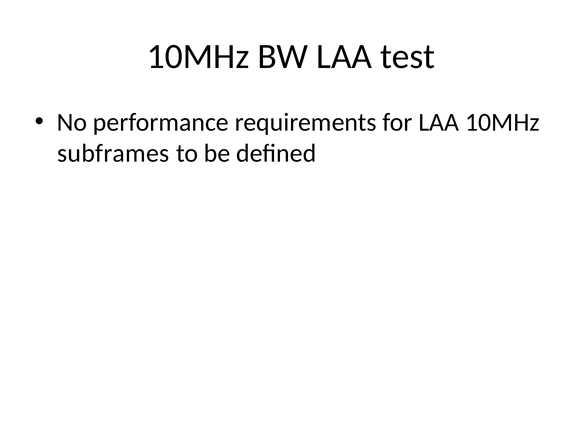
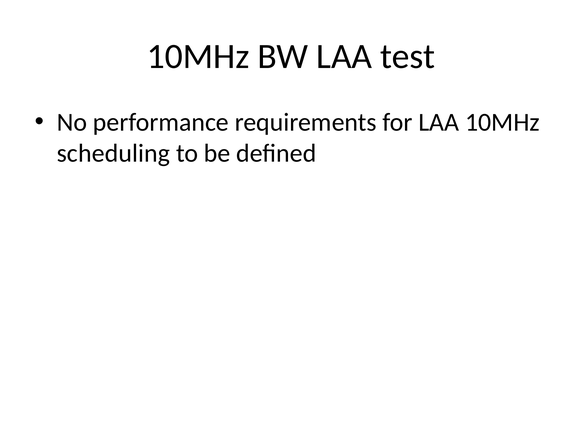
subframes: subframes -> scheduling (113, 153)
